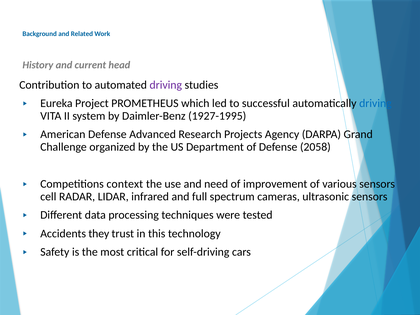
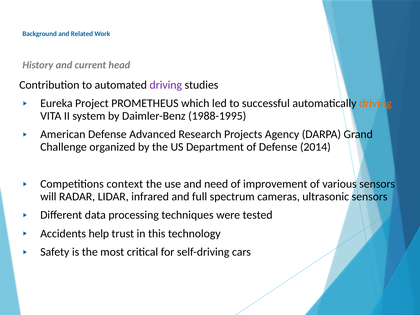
driving colour: blue -> orange (375, 103)
1927-1995: 1927-1995 -> 1988-1995 (217, 116)
2058: 2058 -> 2014 (315, 147)
cell: cell -> will (48, 197)
they: they -> help (99, 234)
